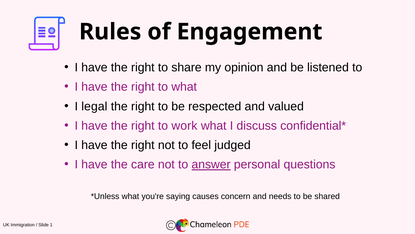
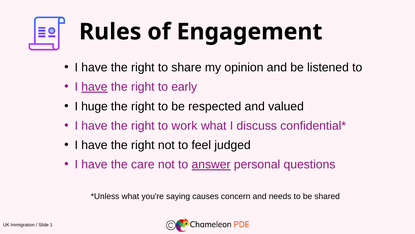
have underline: none -> present (94, 87)
to what: what -> early (184, 87)
legal: legal -> huge (94, 106)
